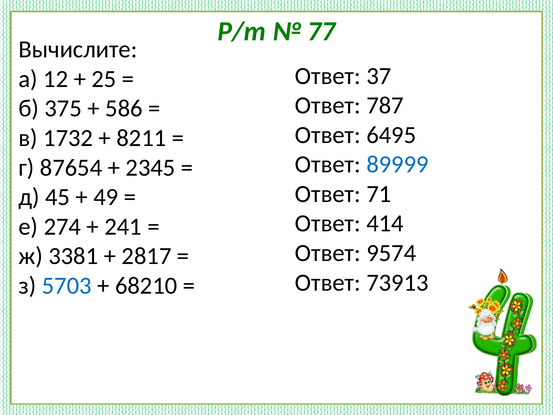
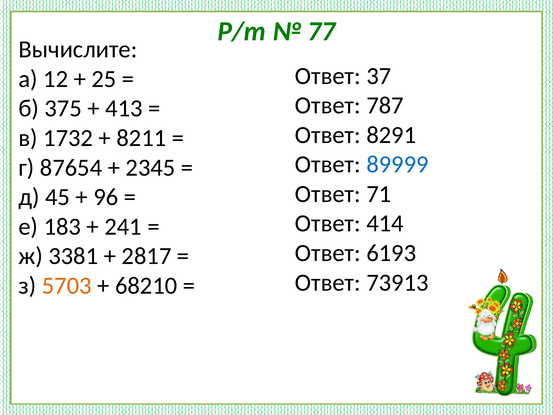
586: 586 -> 413 (124, 108)
6495: 6495 -> 8291 (391, 135)
49: 49 -> 96 (106, 197)
274: 274 -> 183 (62, 226)
9574: 9574 -> 6193 (391, 253)
5703 colour: blue -> orange (67, 285)
